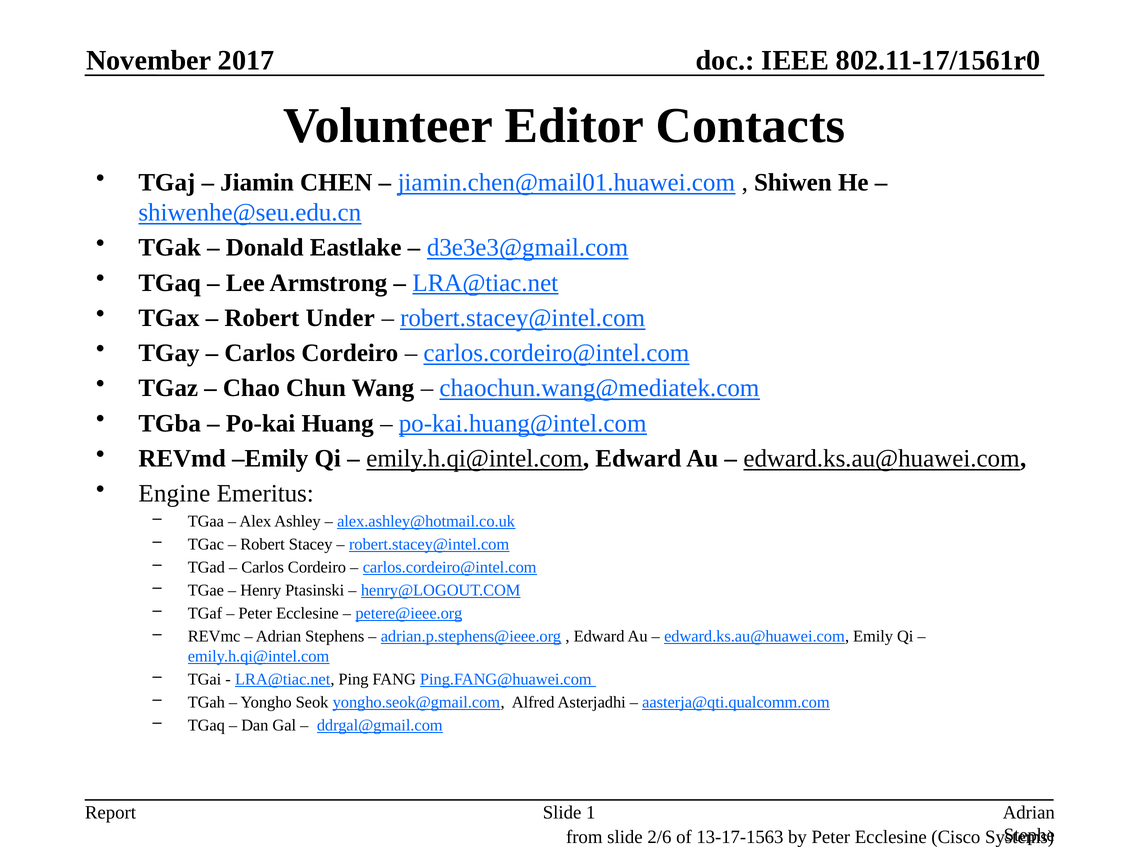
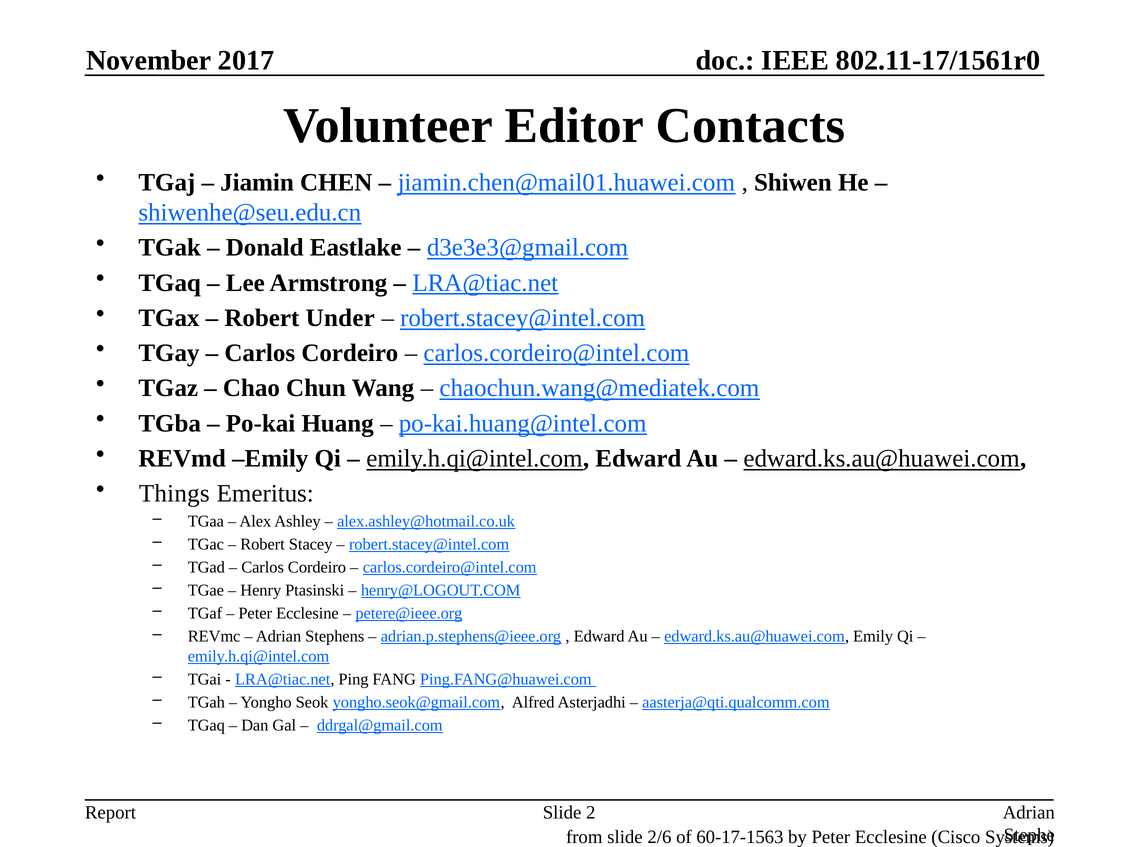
Engine: Engine -> Things (174, 493)
1: 1 -> 2 (591, 812)
13-17-1563: 13-17-1563 -> 60-17-1563 (740, 837)
